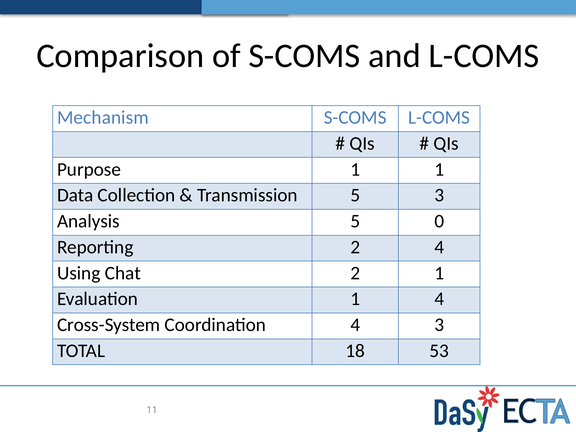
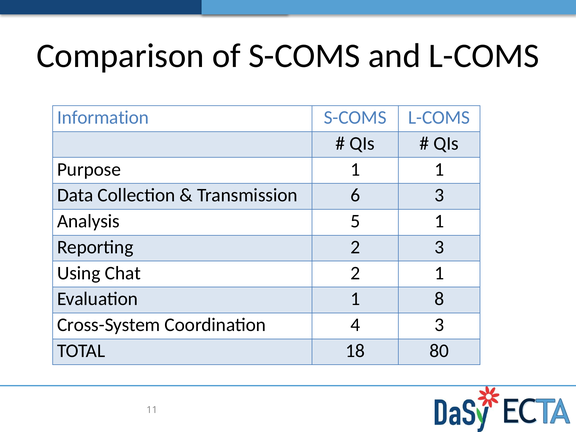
Mechanism: Mechanism -> Information (103, 118)
Transmission 5: 5 -> 6 (355, 195)
5 0: 0 -> 1 (439, 221)
2 4: 4 -> 3 (439, 247)
1 4: 4 -> 8 (439, 299)
53: 53 -> 80 (439, 351)
